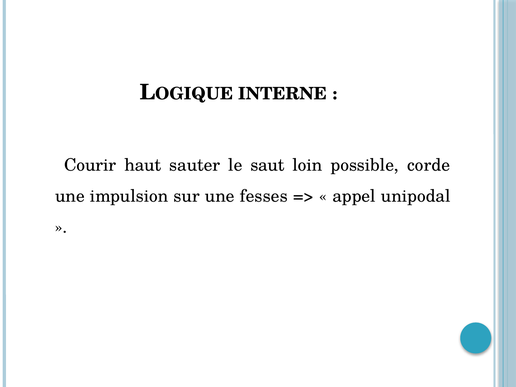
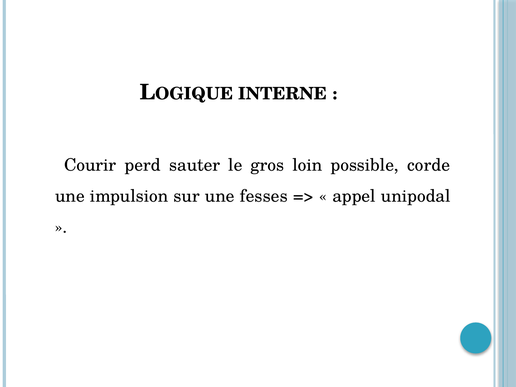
haut: haut -> perd (143, 165)
saut: saut -> gros (267, 165)
